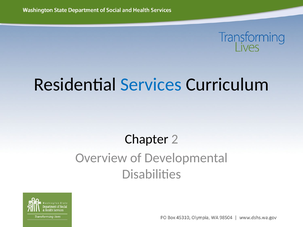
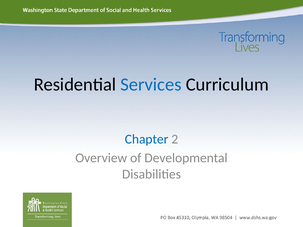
Chapter colour: black -> blue (147, 139)
